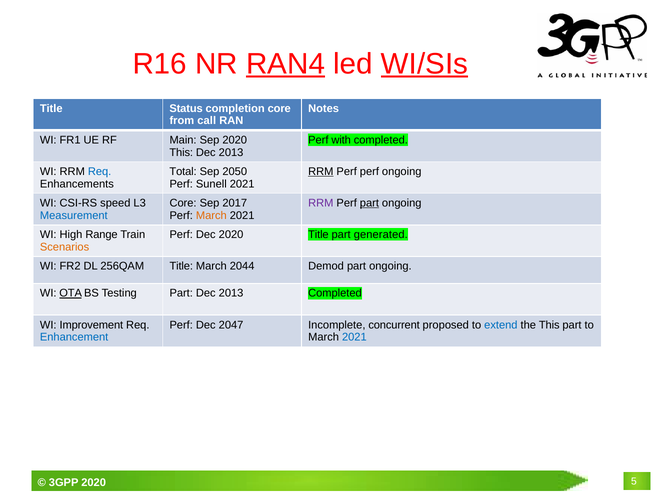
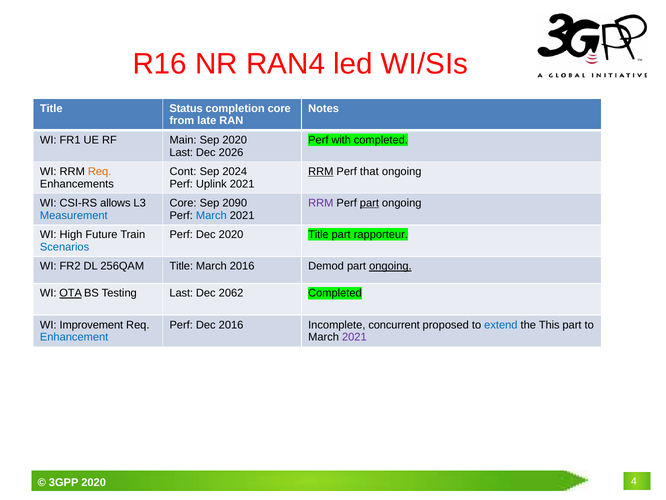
RAN4 underline: present -> none (286, 64)
WI/SIs underline: present -> none (425, 64)
call: call -> late (207, 121)
This: This -> Last (181, 152)
2013: 2013 -> 2026 (231, 152)
Req colour: blue -> orange (100, 171)
Total: Total -> Cont (183, 171)
2050: 2050 -> 2024 (235, 171)
Perf perf: perf -> that (369, 171)
Sunell: Sunell -> Uplink (211, 184)
speed: speed -> allows (115, 203)
2017: 2017 -> 2090 (235, 203)
March colour: orange -> blue (211, 215)
Range: Range -> Future (101, 234)
generated: generated -> rapporteur (381, 234)
Scenarios colour: orange -> blue (65, 247)
March 2044: 2044 -> 2016 (242, 266)
ongoing underline: none -> present (390, 266)
Testing Part: Part -> Last (181, 293)
2013: 2013 -> 2062 (231, 293)
Dec 2047: 2047 -> 2016 (231, 325)
2021 colour: blue -> purple (354, 337)
5: 5 -> 4 (634, 481)
